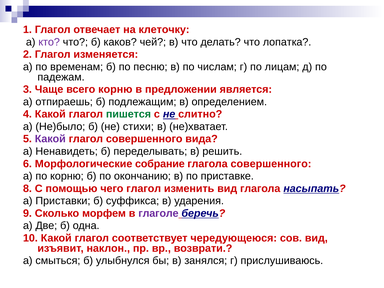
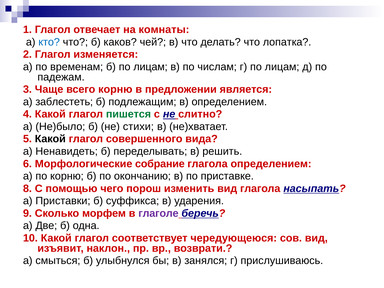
клеточку: клеточку -> комнаты (164, 30)
кто colour: purple -> blue (49, 42)
б по песню: песню -> лицам (151, 67)
отпираешь: отпираешь -> заблестеть (64, 102)
Какой colour: purple -> black (50, 139)
глагола совершенного: совершенного -> определением (271, 164)
чего глагол: глагол -> порош (144, 188)
